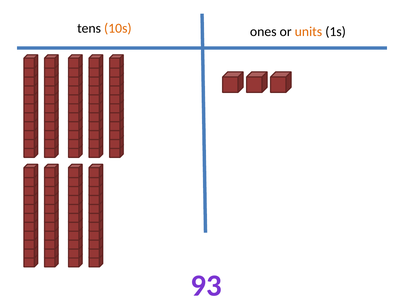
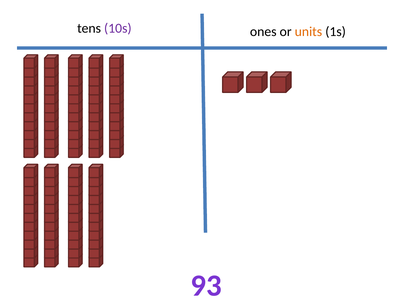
10s colour: orange -> purple (118, 28)
